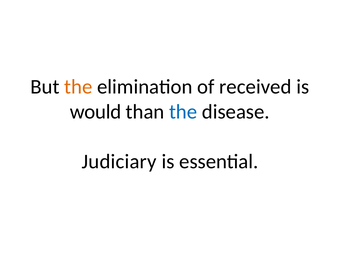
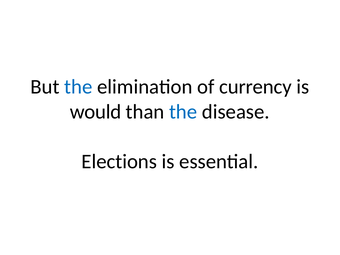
the colour: orange -> blue (78, 87)
received: received -> currency (255, 87)
Judiciary: Judiciary -> Elections (119, 162)
